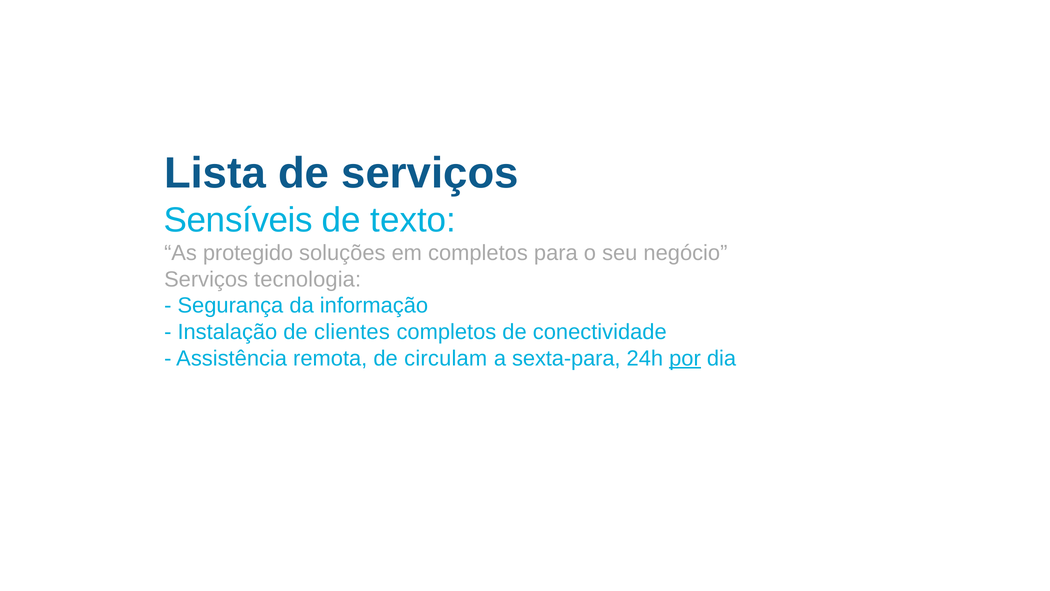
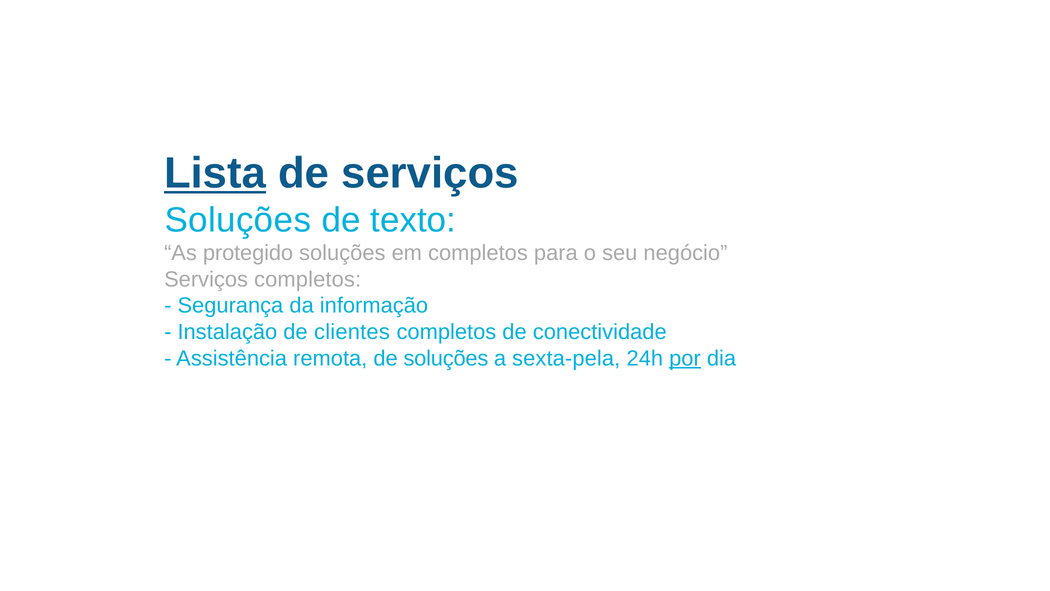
Lista underline: none -> present (215, 173)
Sensíveis: Sensíveis -> Soluções (238, 220)
Serviços tecnologia: tecnologia -> completos (308, 279)
de circulam: circulam -> soluções (446, 358)
sexta-para: sexta-para -> sexta-pela (566, 358)
